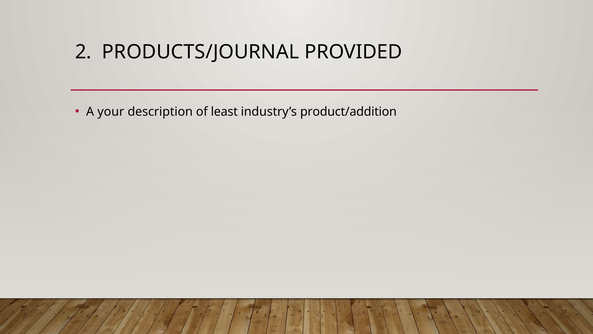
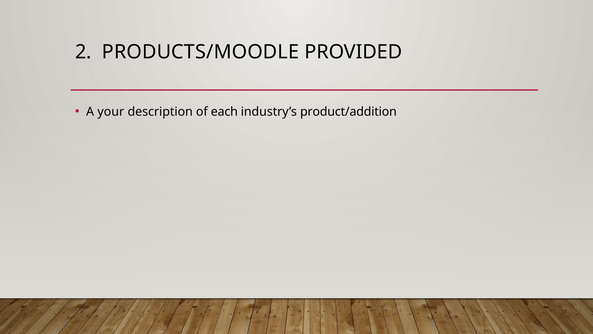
PRODUCTS/JOURNAL: PRODUCTS/JOURNAL -> PRODUCTS/MOODLE (201, 52)
least: least -> each (224, 112)
